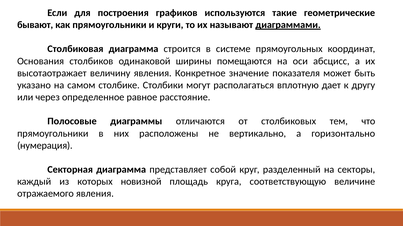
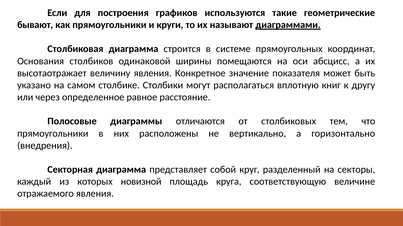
дает: дает -> книг (331, 85)
нумерация: нумерация -> внедрения (45, 146)
